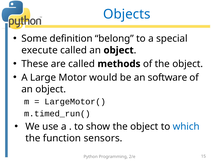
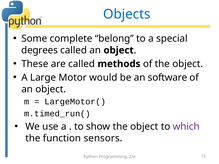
definition: definition -> complete (71, 39)
execute: execute -> degrees (40, 50)
which colour: blue -> purple (186, 127)
